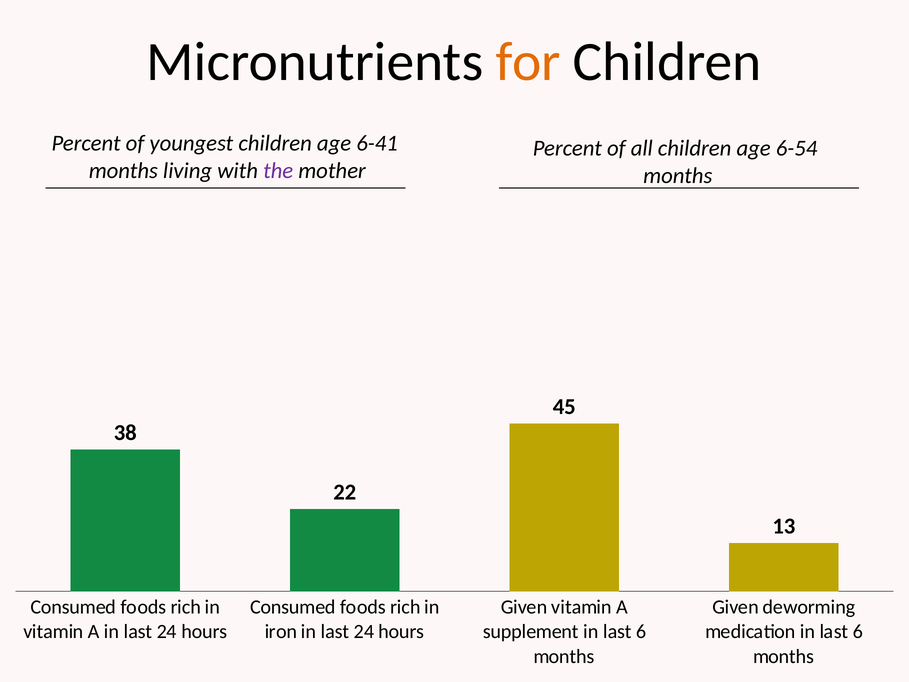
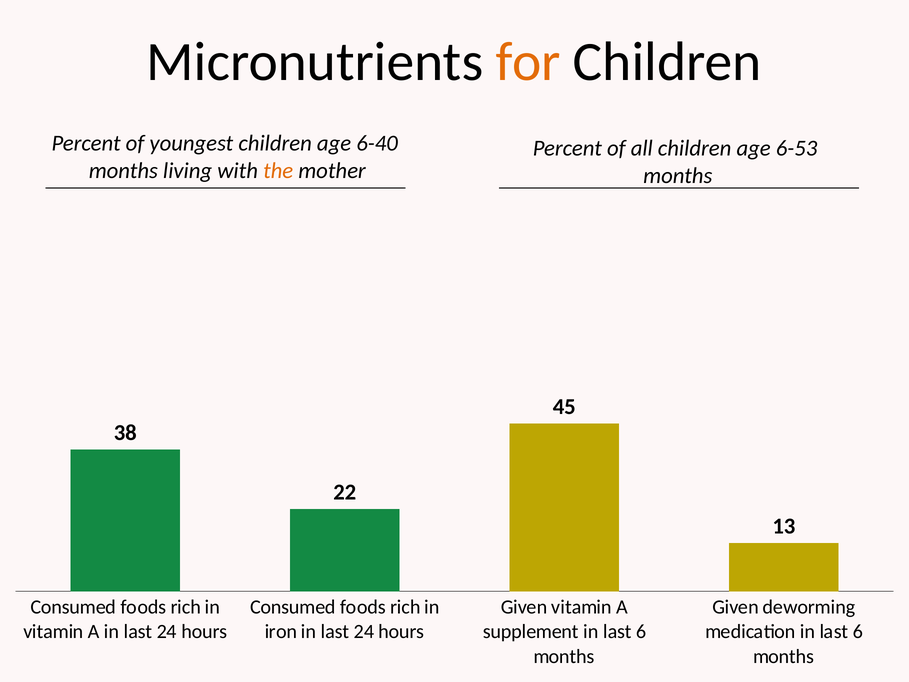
6-41: 6-41 -> 6-40 (377, 143)
6-54: 6-54 -> 6-53 (797, 148)
the colour: purple -> orange (278, 171)
